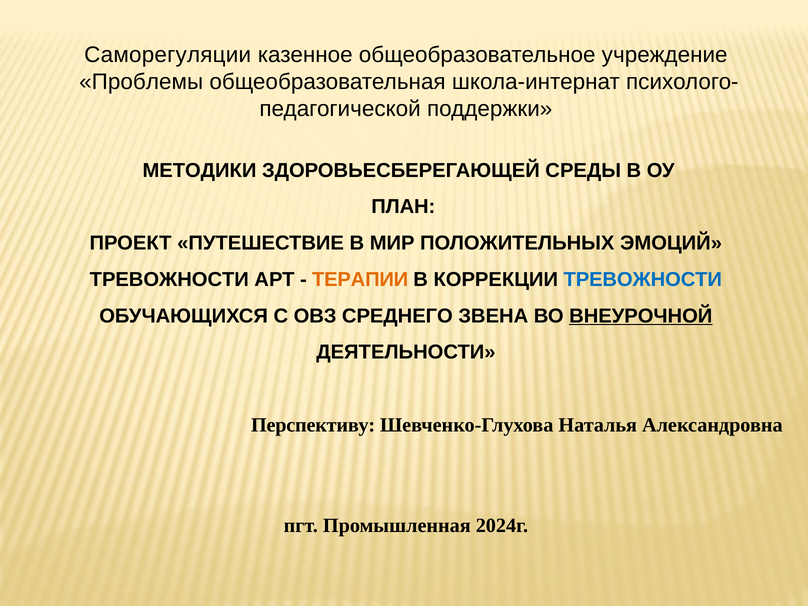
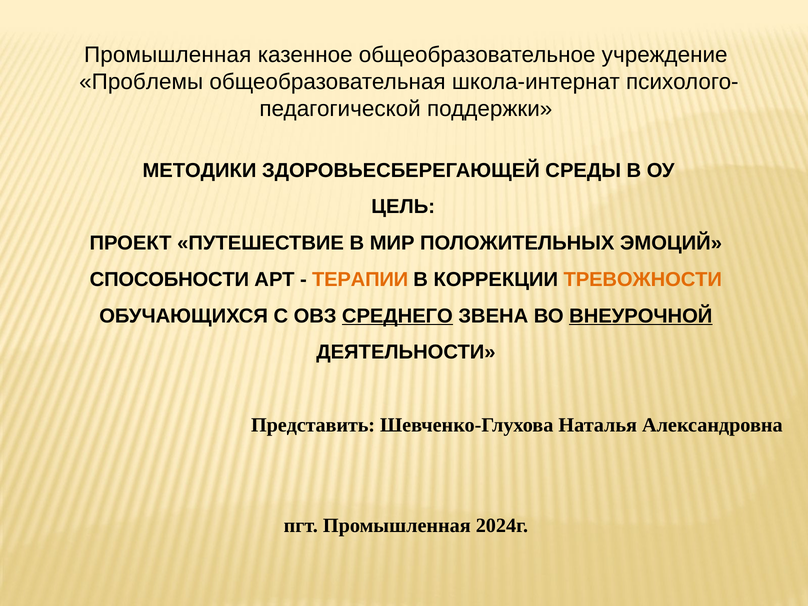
Саморегуляции: Саморегуляции -> Промышленная (168, 55)
ПЛАН: ПЛАН -> ЦЕЛЬ (403, 207)
ТРЕВОЖНОСТИ: ТРЕВОЖНОСТИ -> СПОСОБНОСТИ (169, 280)
ТРЕВОЖНОСТИ colour: blue -> orange (643, 280)
СРЕДНЕГО underline: none -> present (397, 316)
Перспективу: Перспективу -> Представить (313, 425)
